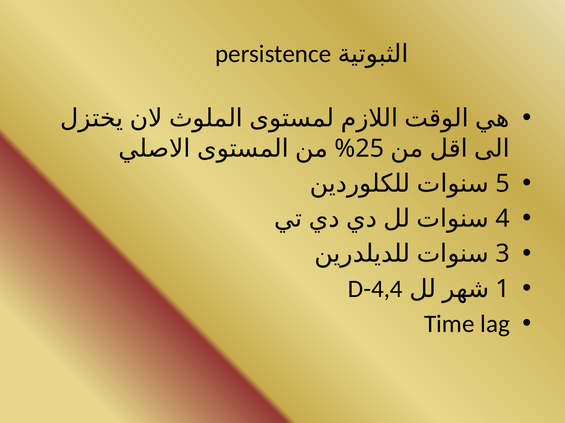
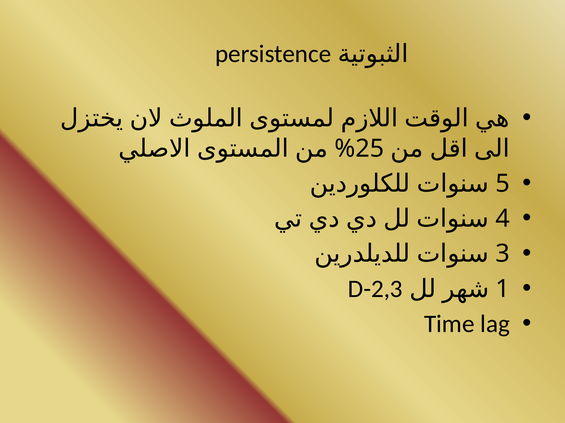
D-4,4: D-4,4 -> D-2,3 (375, 289)
